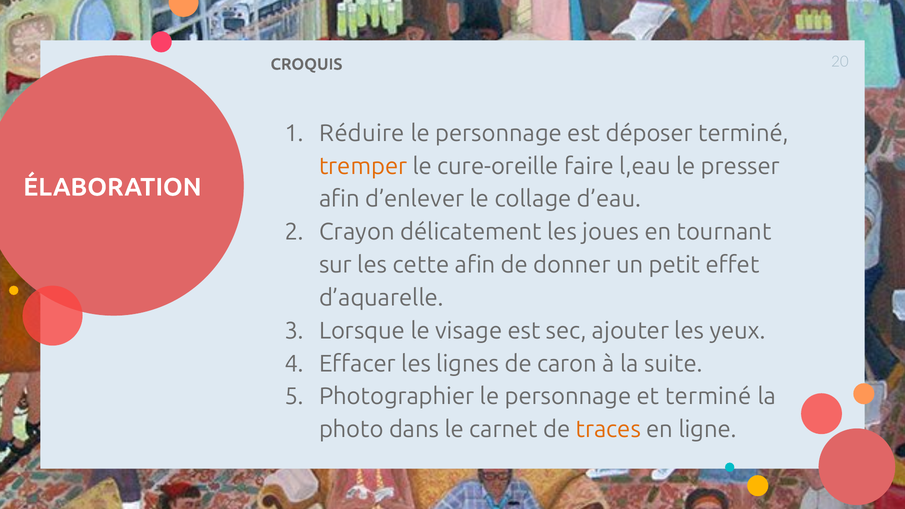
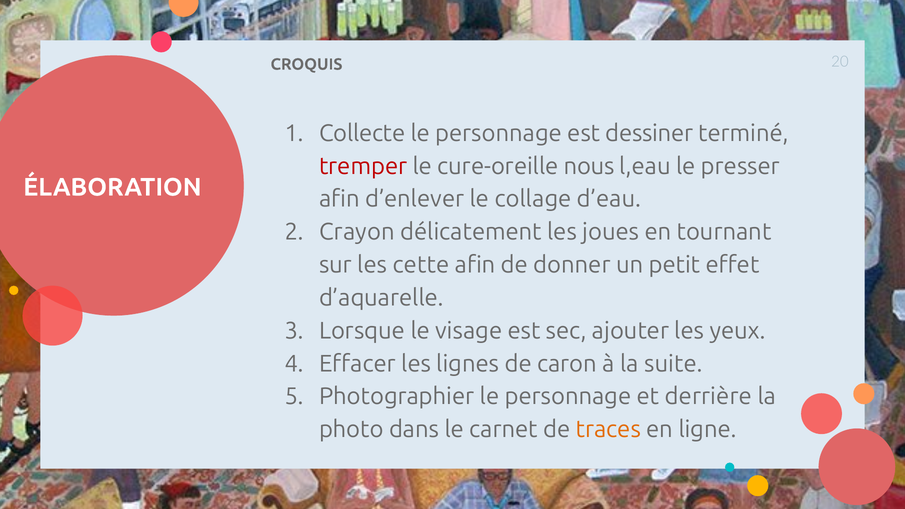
Réduire: Réduire -> Collecte (362, 133)
déposer: déposer -> dessiner (649, 133)
tremper colour: orange -> red (363, 166)
faire: faire -> nous (589, 166)
et terminé: terminé -> derrière (708, 397)
